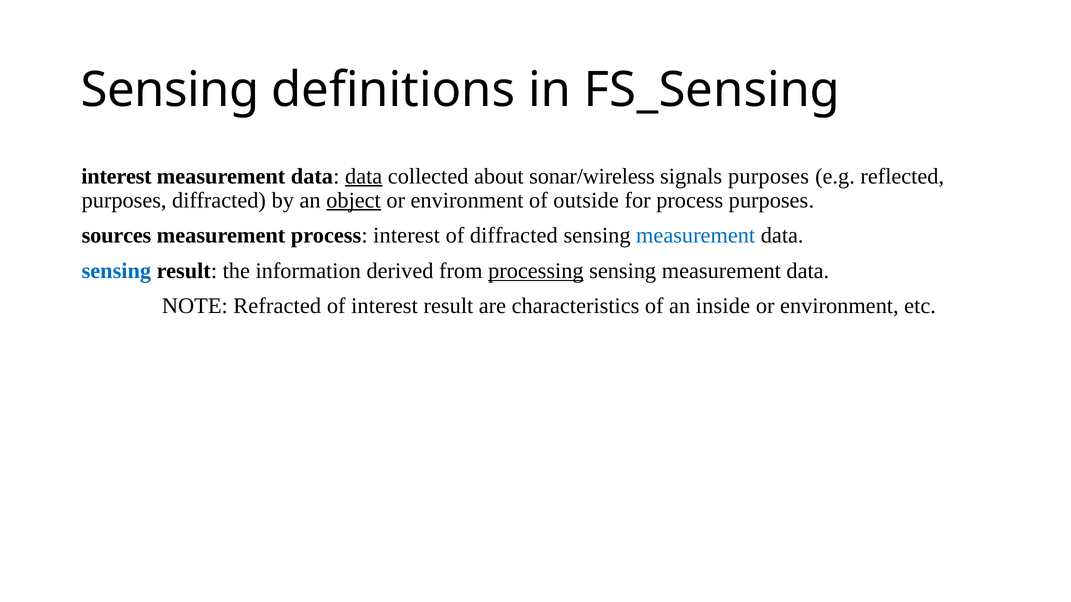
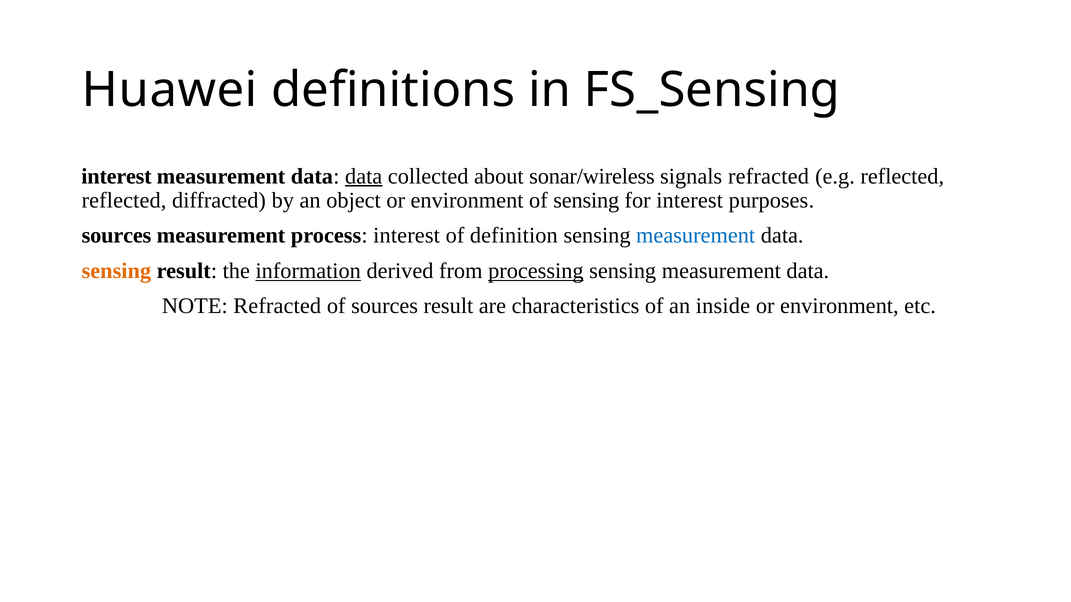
Sensing: Sensing -> Huawei (170, 90)
signals purposes: purposes -> refracted (769, 176)
purposes: purposes -> reflected (124, 200)
object underline: present -> none (354, 200)
of outside: outside -> sensing (586, 200)
for process: process -> interest (690, 200)
of diffracted: diffracted -> definition (514, 236)
sensing colour: blue -> orange (116, 271)
information underline: none -> present (308, 271)
of interest: interest -> sources (385, 306)
